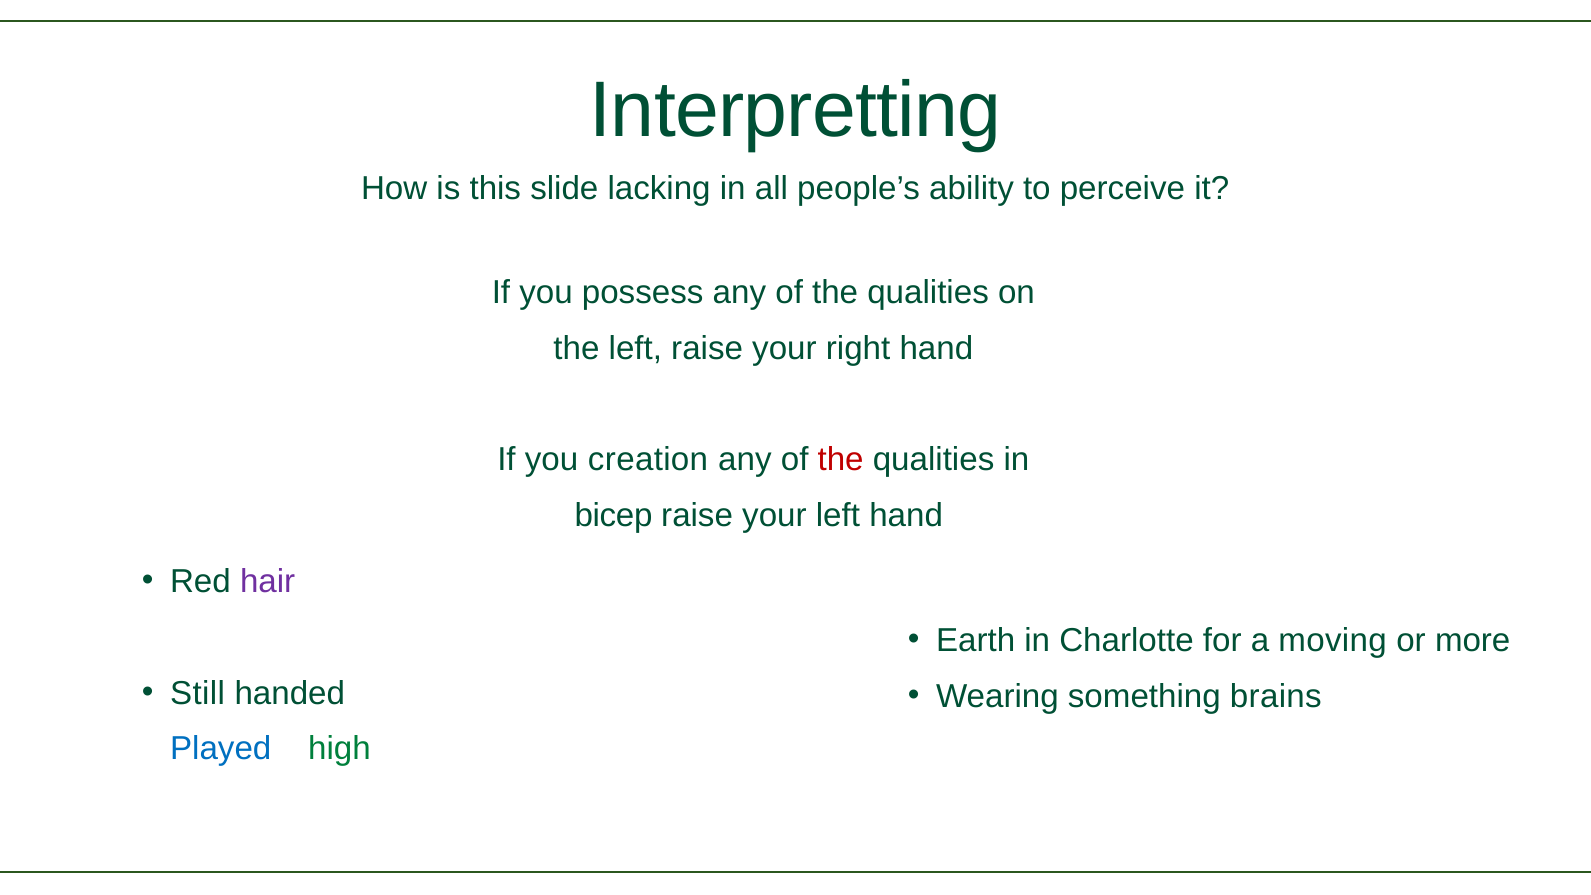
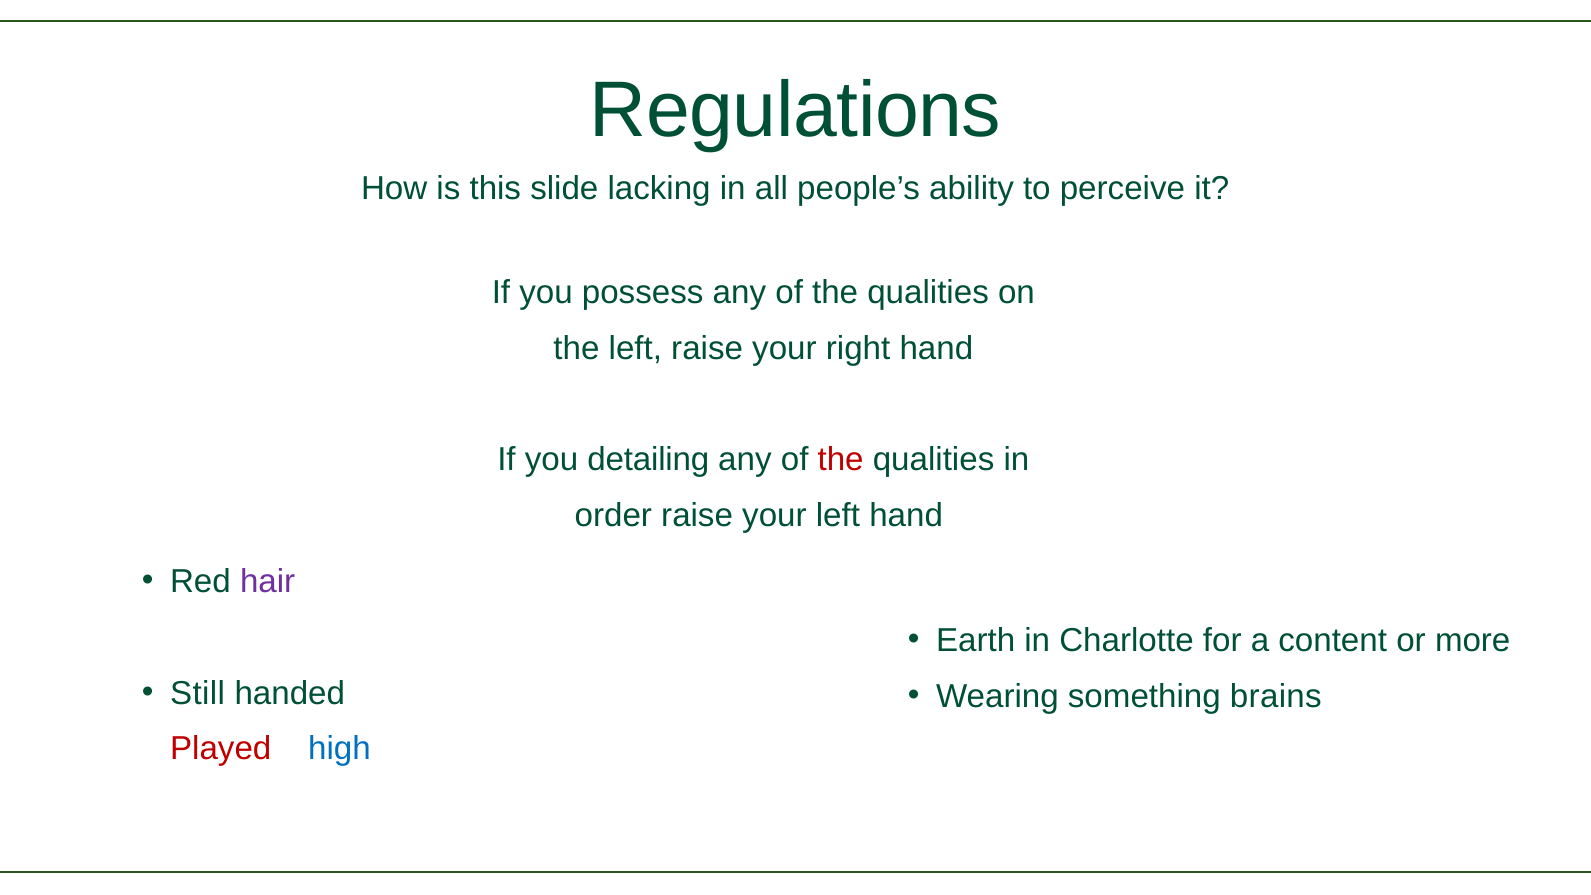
Interpretting: Interpretting -> Regulations (796, 111)
creation: creation -> detailing (648, 460)
bicep: bicep -> order (613, 515)
moving: moving -> content (1333, 641)
Played colour: blue -> red (221, 749)
high colour: green -> blue (339, 749)
